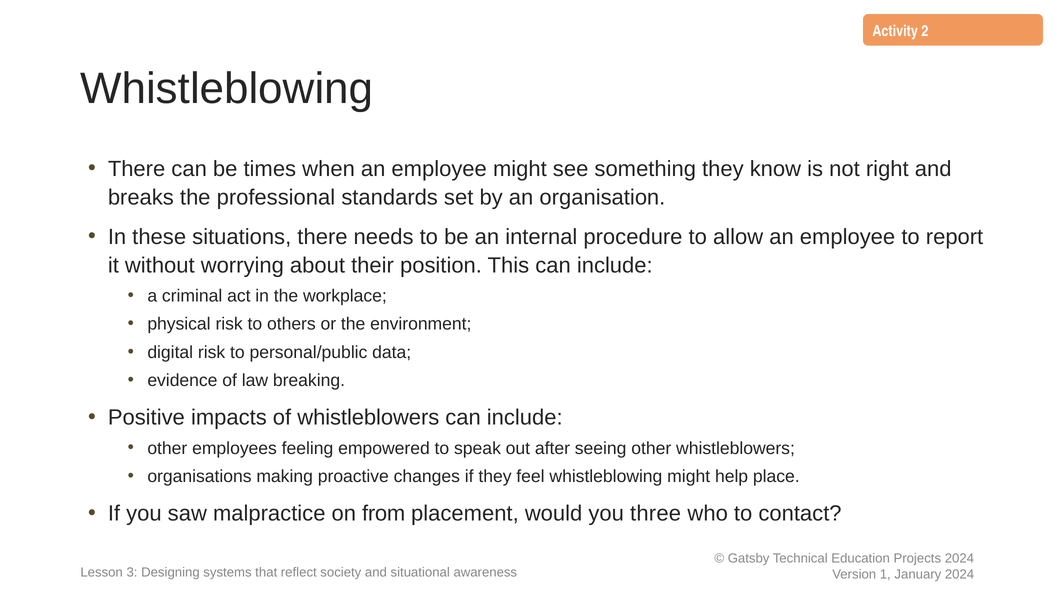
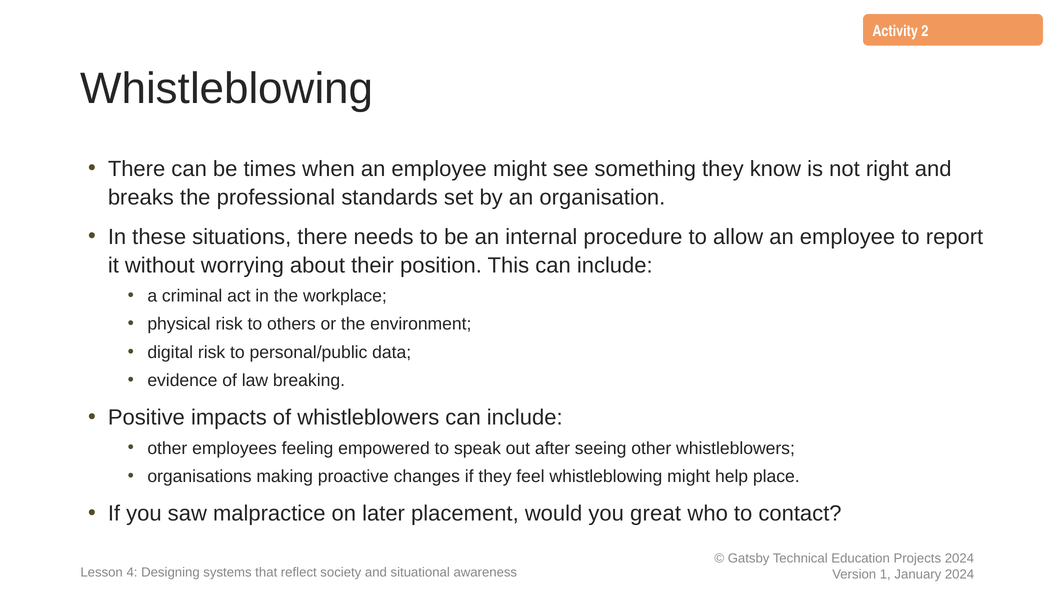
from: from -> later (384, 514)
three: three -> great (656, 514)
3: 3 -> 4 (132, 573)
